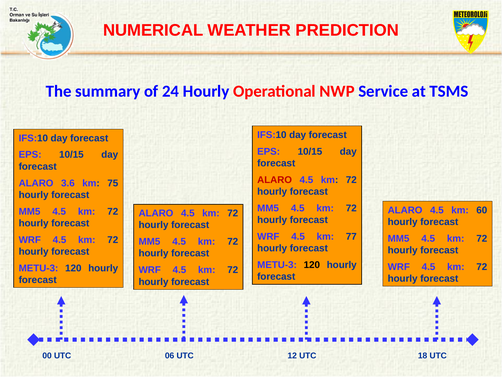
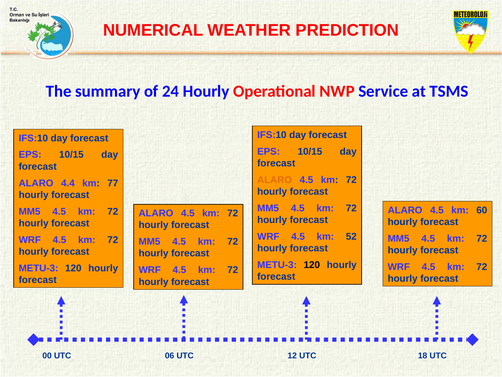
ALARO colour: red -> orange (275, 180)
3.6: 3.6 -> 4.4 (68, 183)
75: 75 -> 77 (113, 183)
77: 77 -> 52 (351, 236)
